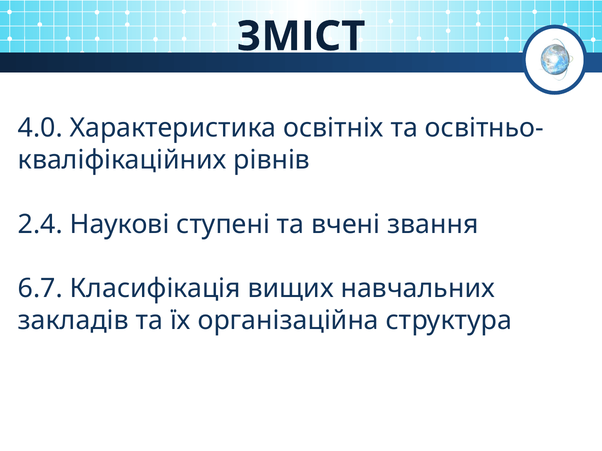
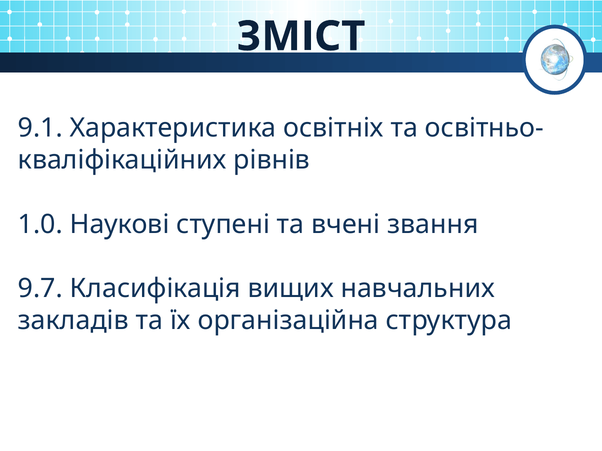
4.0: 4.0 -> 9.1 (40, 128)
2.4: 2.4 -> 1.0 (40, 225)
6.7: 6.7 -> 9.7 (40, 289)
